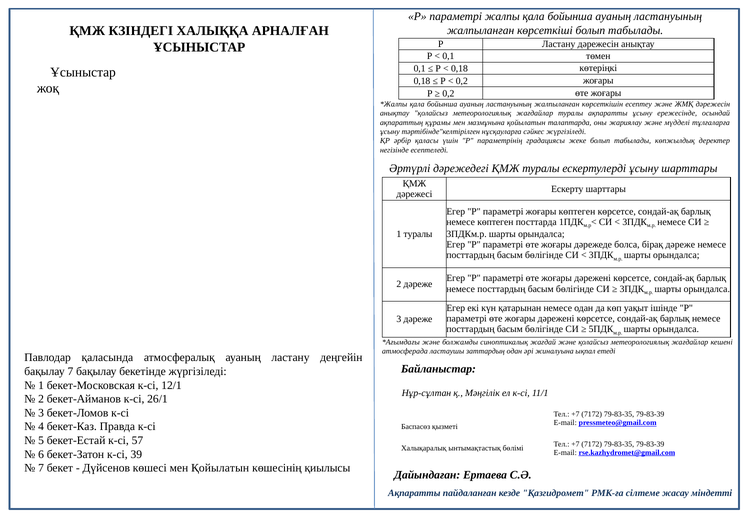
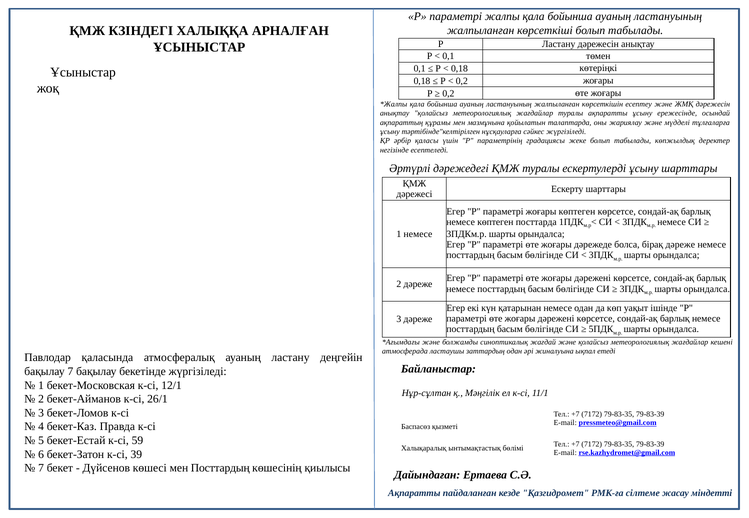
1 туралы: туралы -> немесе (418, 234)
57: 57 -> 59 (137, 441)
мен Қойылатын: Қойылатын -> Посттардың (220, 469)
